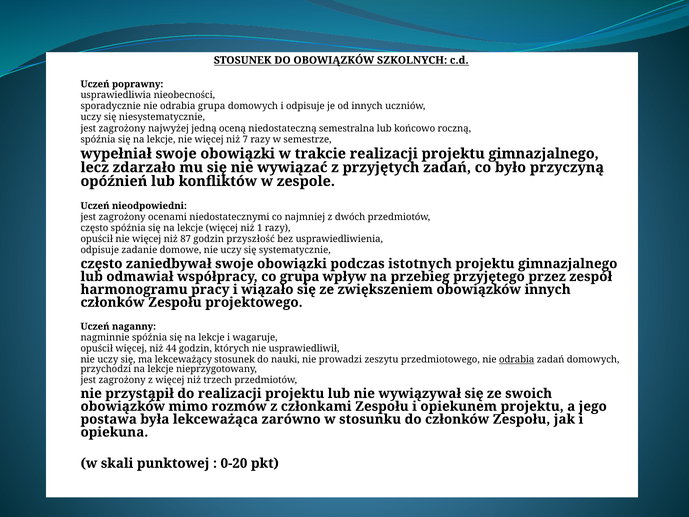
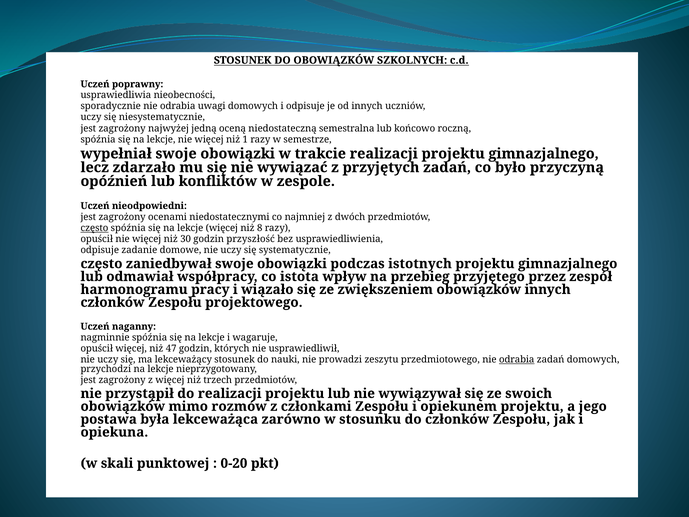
odrabia grupa: grupa -> uwagi (212, 106)
7: 7 -> 1 (245, 139)
często underline: none -> present (94, 228)
1: 1 -> 8 (260, 228)
87: 87 -> 30 (186, 239)
co grupa: grupa -> istota (299, 276)
44: 44 -> 47 (171, 348)
